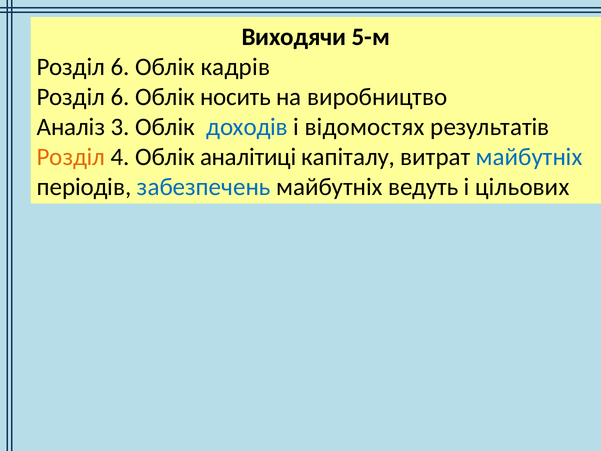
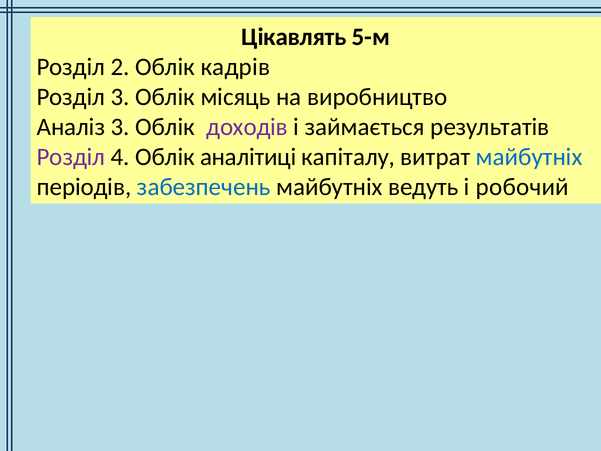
Виходячи: Виходячи -> Цікавлять (294, 37)
6: 6 -> 2 (120, 67)
6: 6 -> 3 (120, 97)
носить: носить -> місяць (236, 97)
доходів colour: blue -> purple (247, 127)
відомостях: відомостях -> займається (365, 127)
Розділ colour: orange -> purple (71, 157)
цільових: цільових -> робочий (522, 187)
